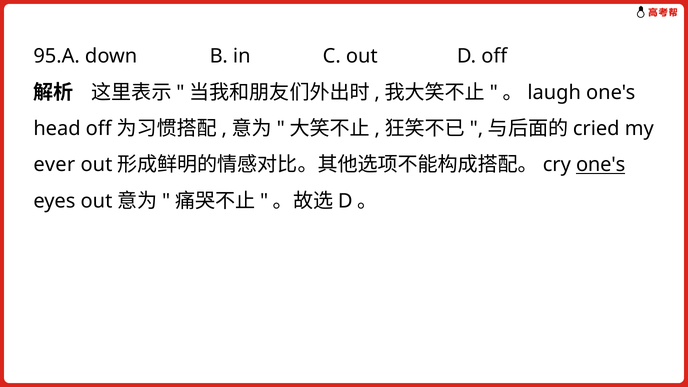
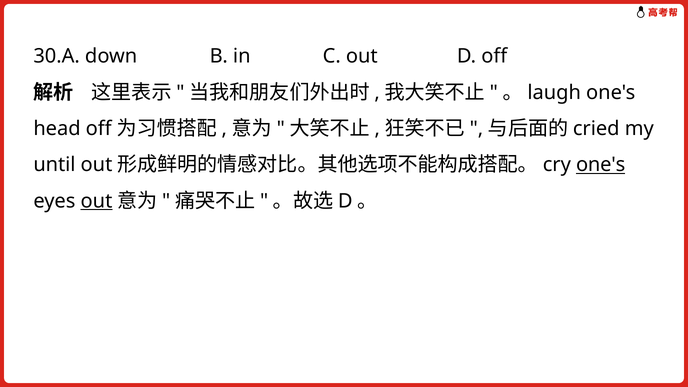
95.A: 95.A -> 30.A (57, 56)
ever: ever -> until (54, 165)
out underline: none -> present (96, 201)
